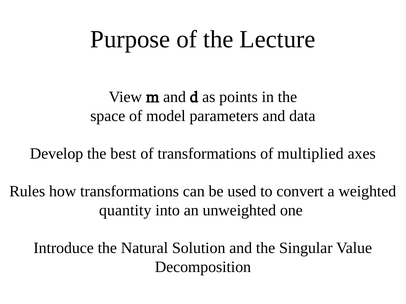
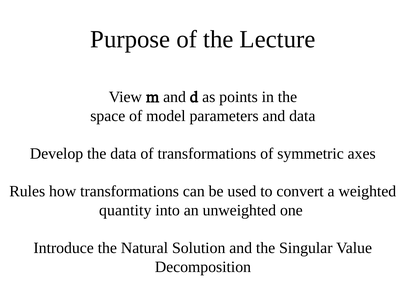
the best: best -> data (123, 154)
multiplied: multiplied -> symmetric (311, 154)
